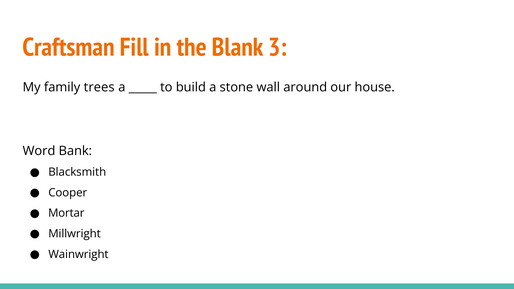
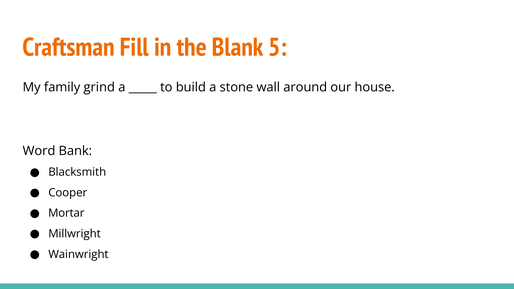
3: 3 -> 5 (277, 47)
trees: trees -> grind (99, 87)
